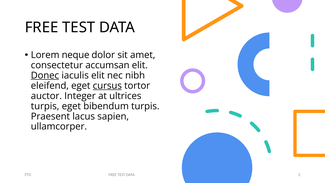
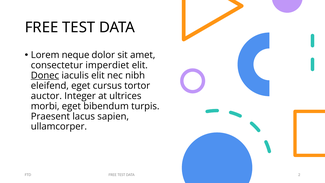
accumsan: accumsan -> imperdiet (107, 65)
cursus underline: present -> none (107, 86)
turpis: turpis -> morbi (45, 106)
